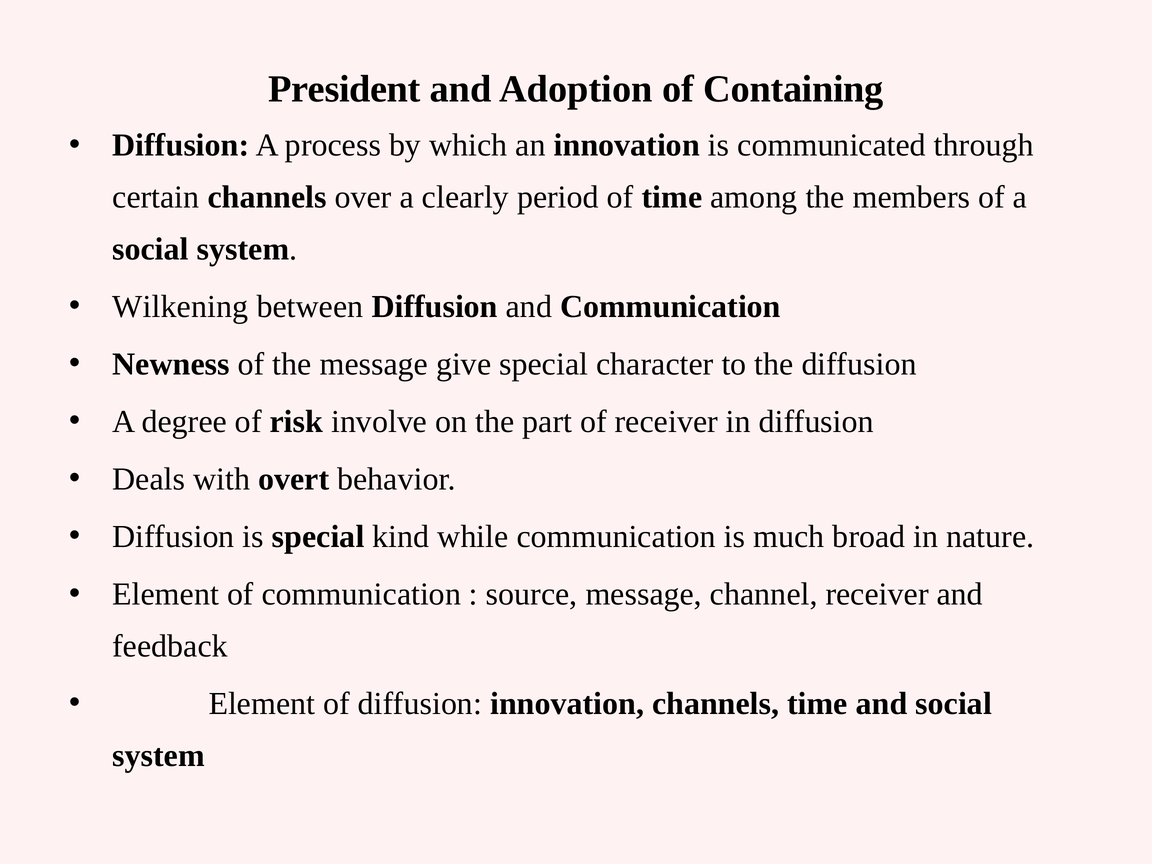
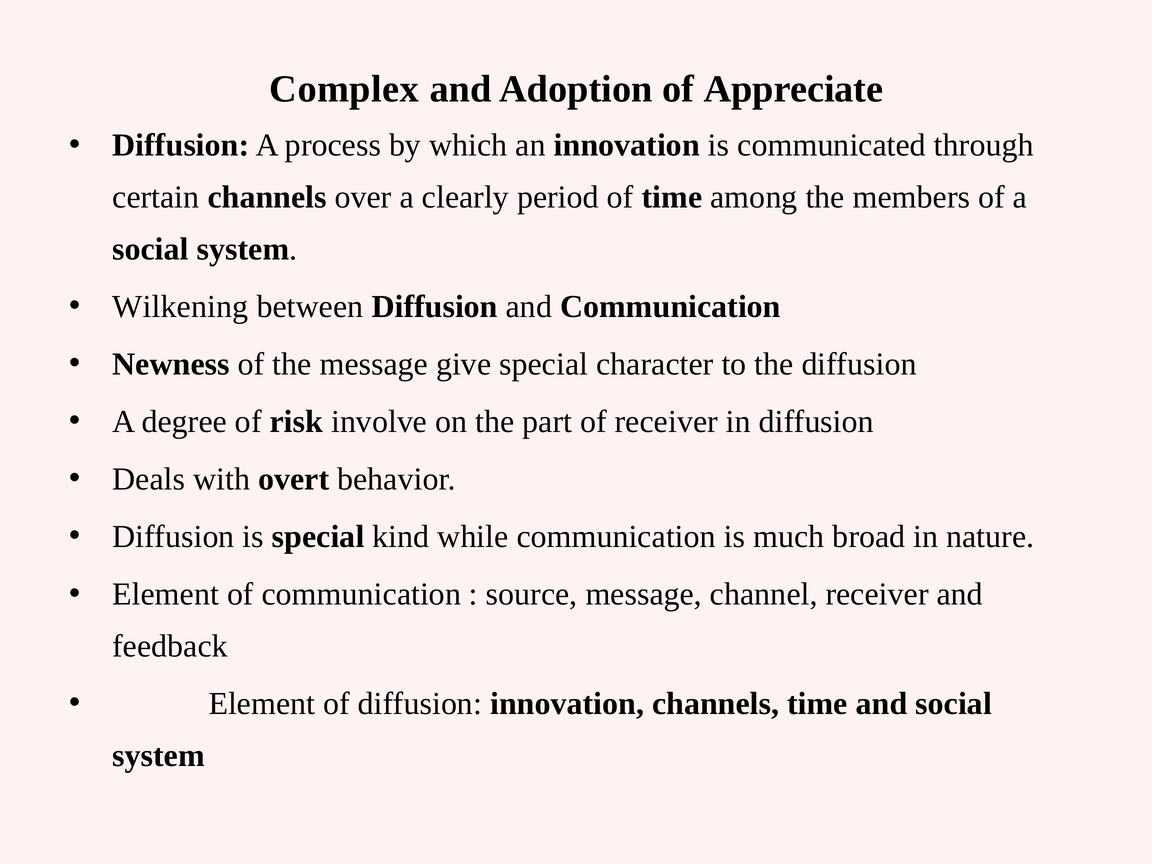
President: President -> Complex (344, 89)
Containing: Containing -> Appreciate (793, 89)
